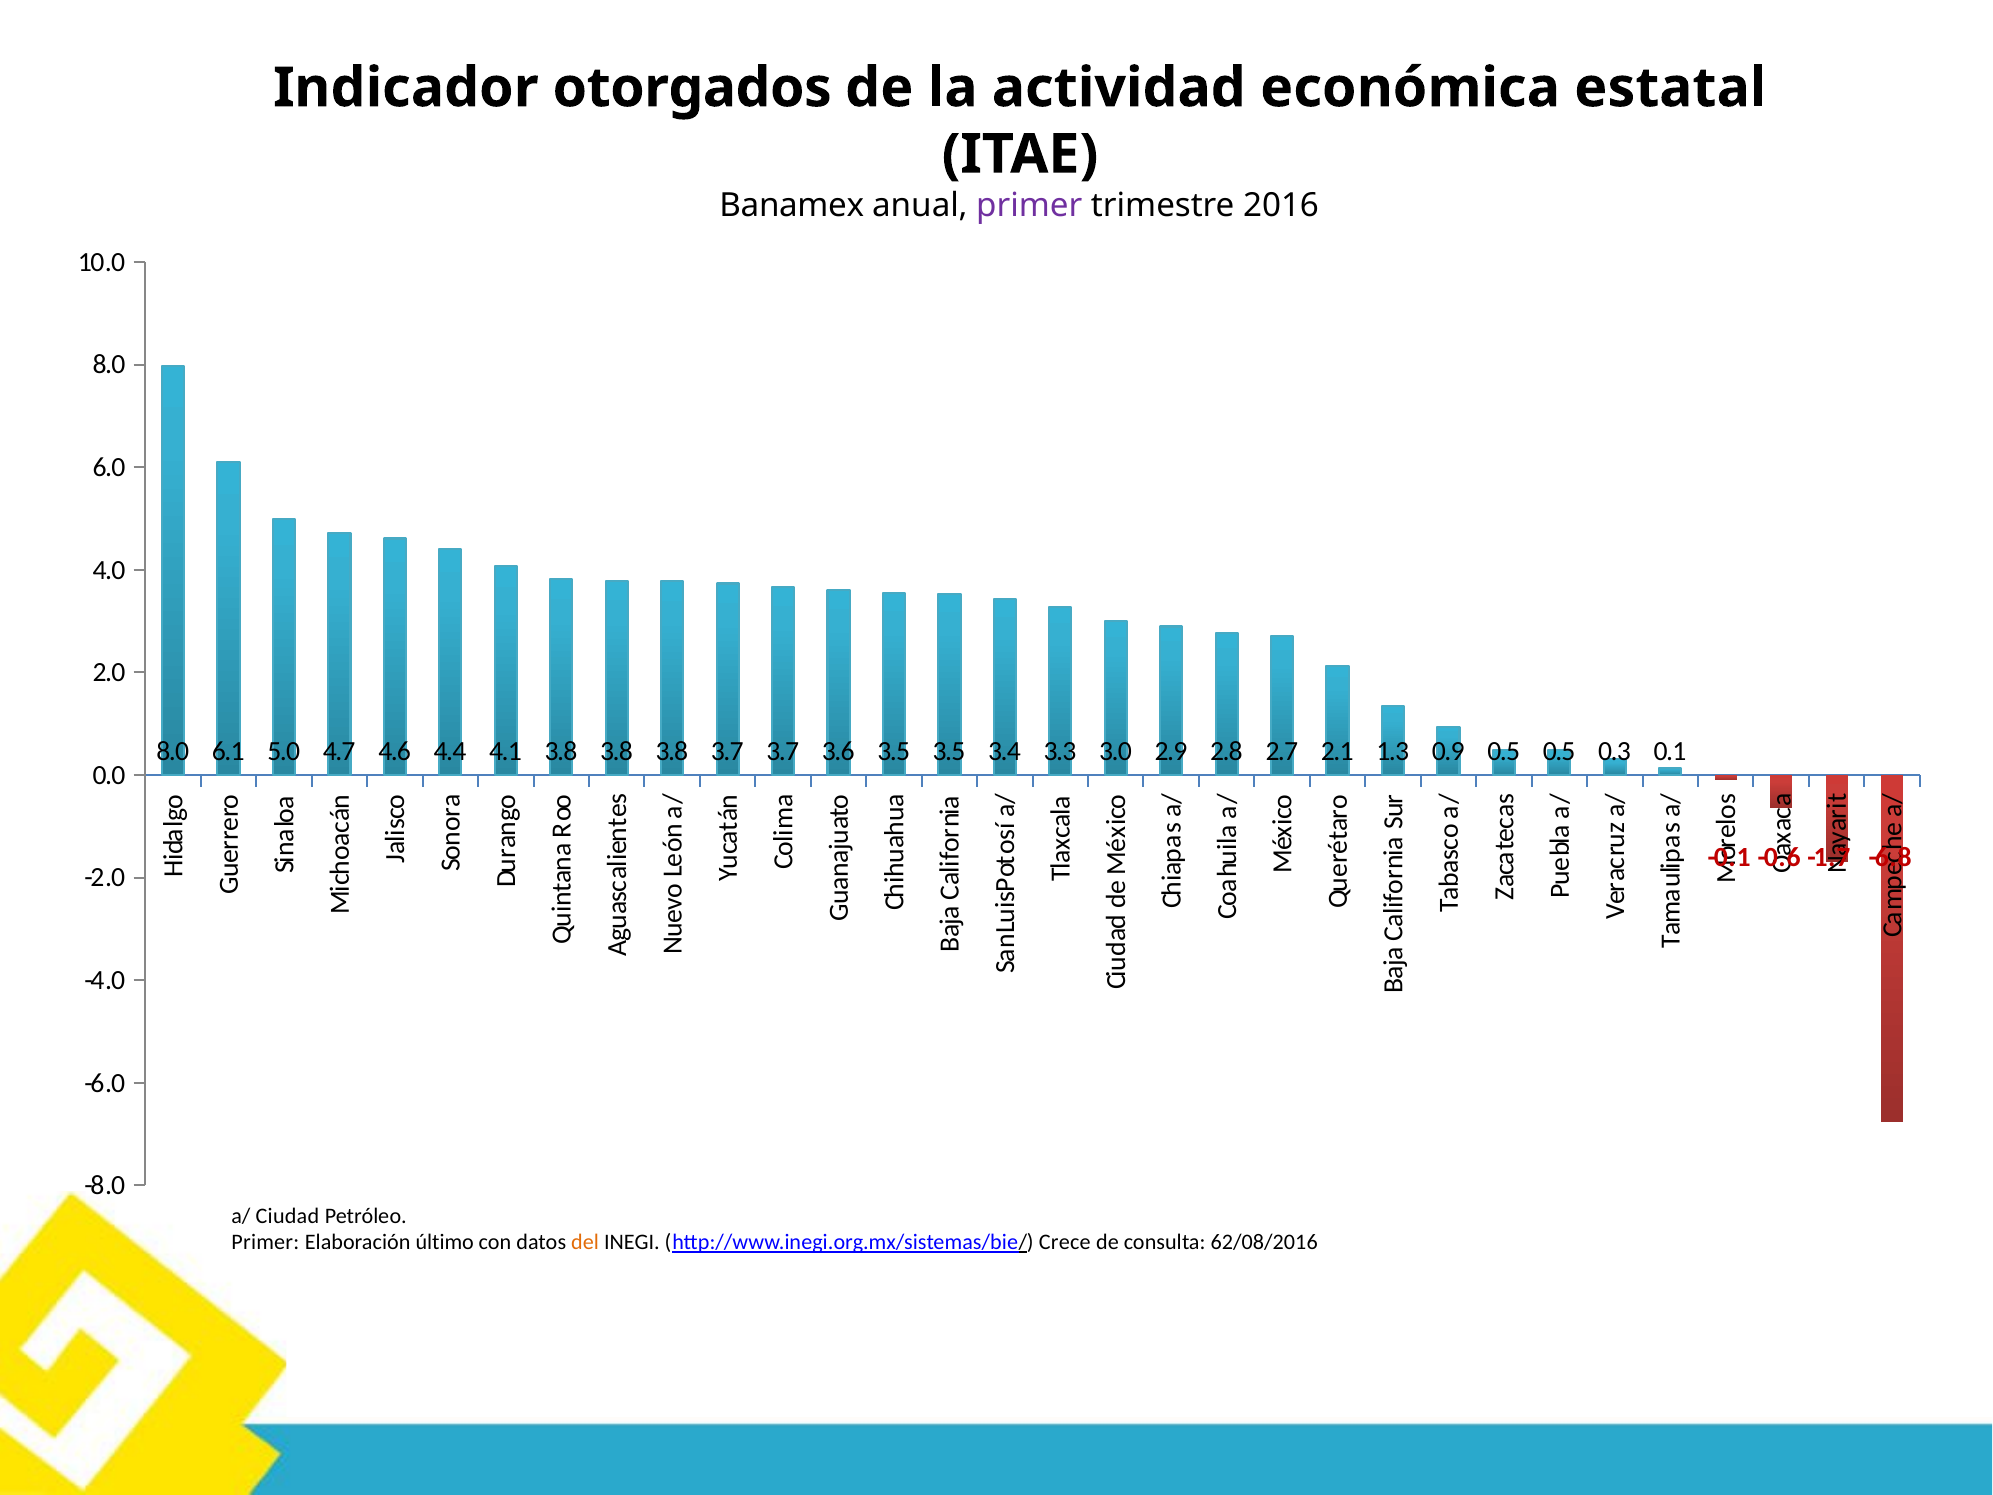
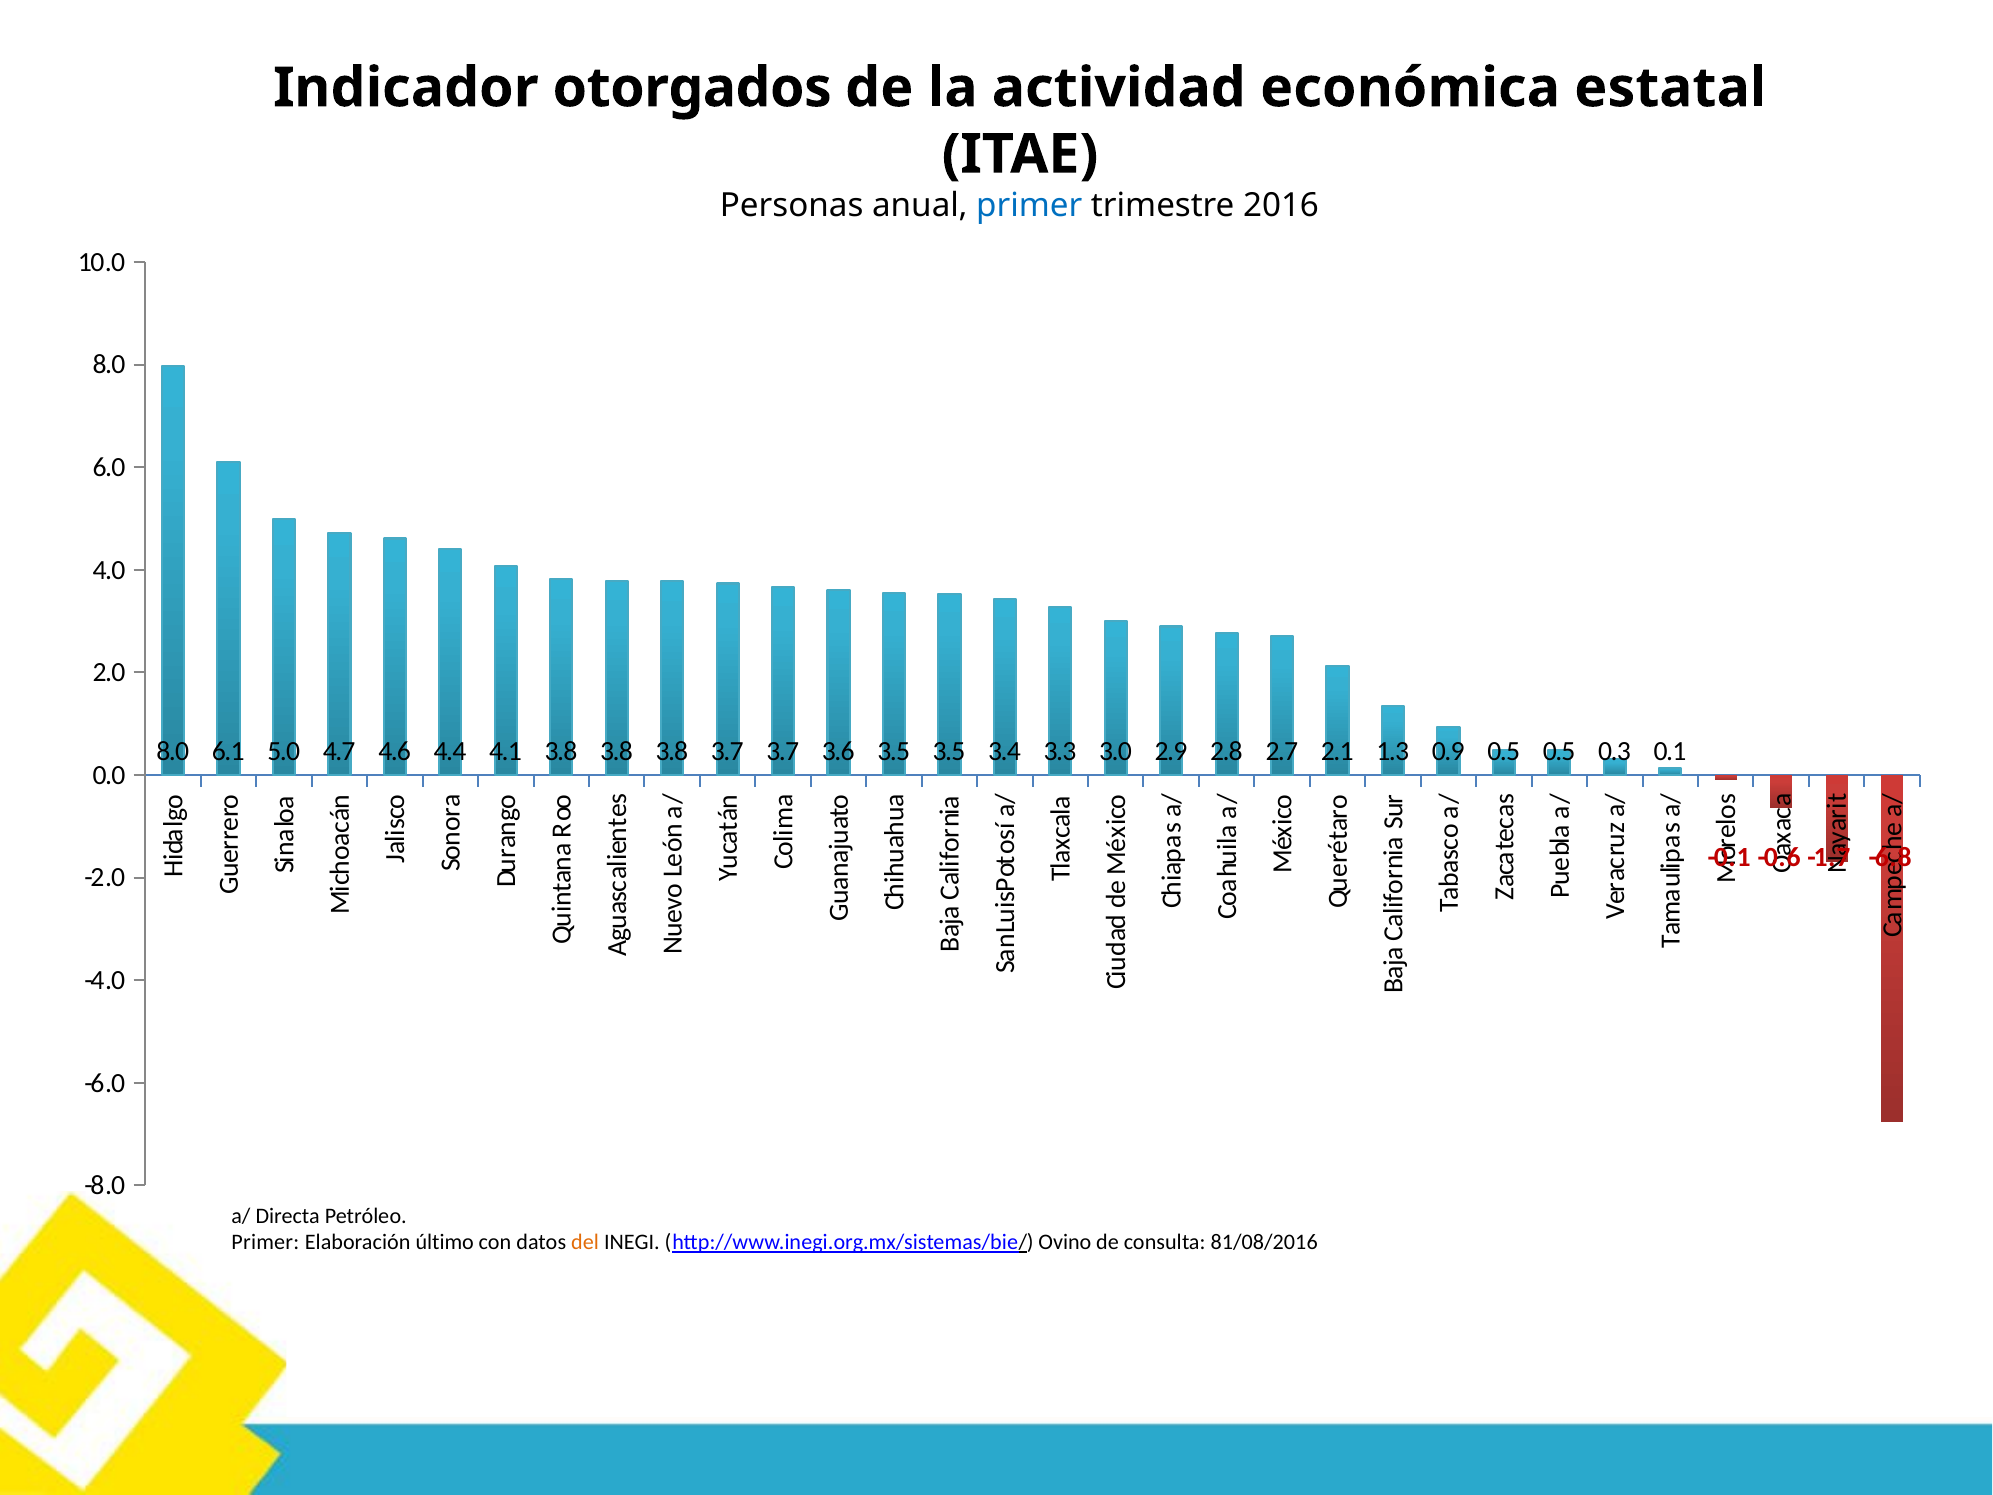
Banamex: Banamex -> Personas (792, 206)
primer colour: purple -> blue (1029, 206)
Ciudad: Ciudad -> Directa (288, 1216)
Crece: Crece -> Ovino (1065, 1242)
62/08/2016: 62/08/2016 -> 81/08/2016 (1264, 1242)
